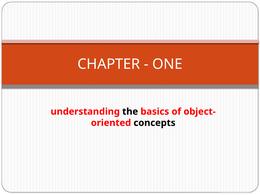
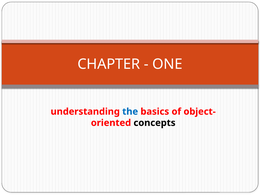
the colour: black -> blue (130, 112)
